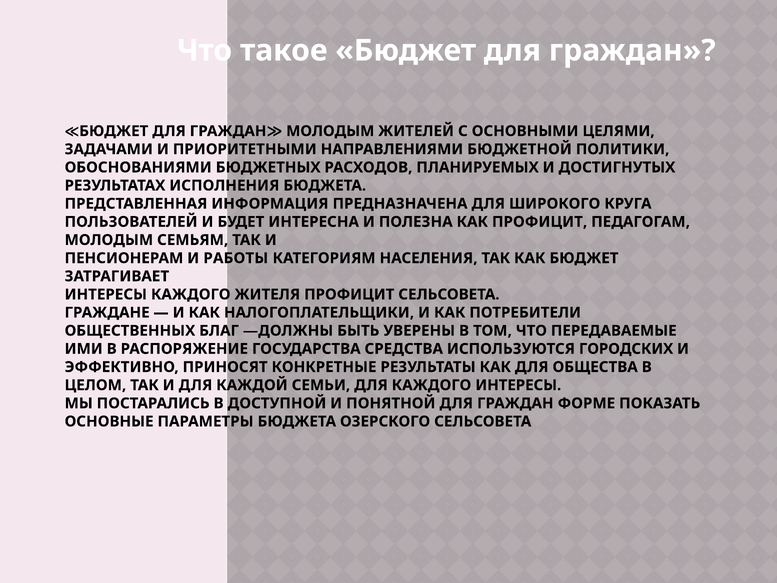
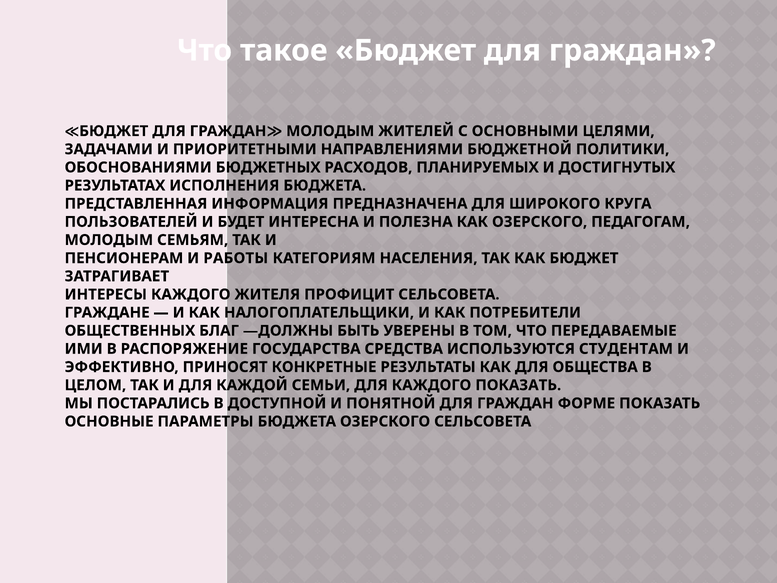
КАК ПРОФИЦИТ: ПРОФИЦИТ -> ОЗЕРСКОГО (540, 222)
ГОРОДСКИХ: ГОРОДСКИХ -> СТУДЕНТАМ (626, 349)
КАЖДОГО ИНТЕРЕСЫ: ИНТЕРЕСЫ -> ПОКАЗАТЬ (518, 385)
